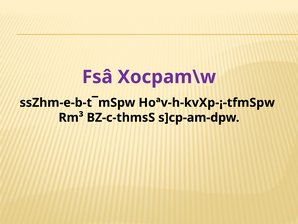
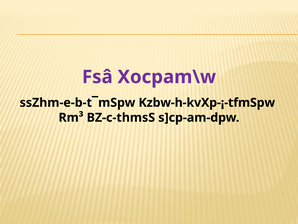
Hoªv-h-kvXp-¡-tfmSpw: Hoªv-h-kvXp-¡-tfmSpw -> Kzbw-h-kvXp-¡-tfmSpw (207, 102)
